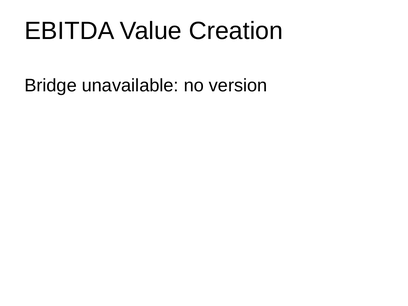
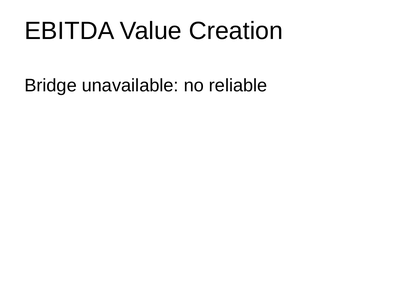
version: version -> reliable (238, 86)
